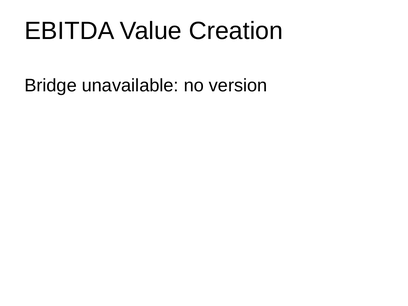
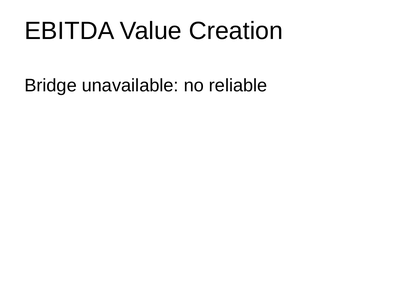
version: version -> reliable (238, 86)
